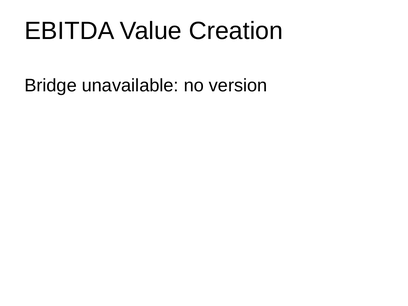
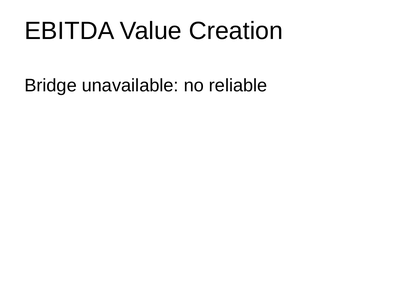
version: version -> reliable (238, 86)
